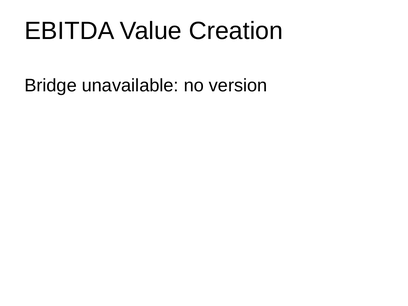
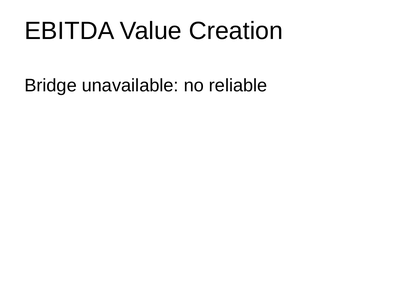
version: version -> reliable (238, 86)
